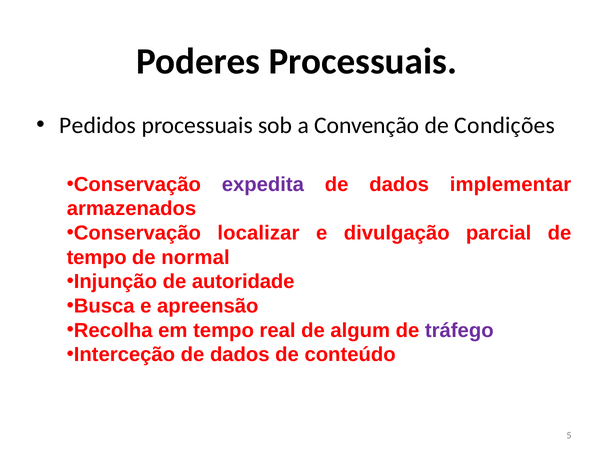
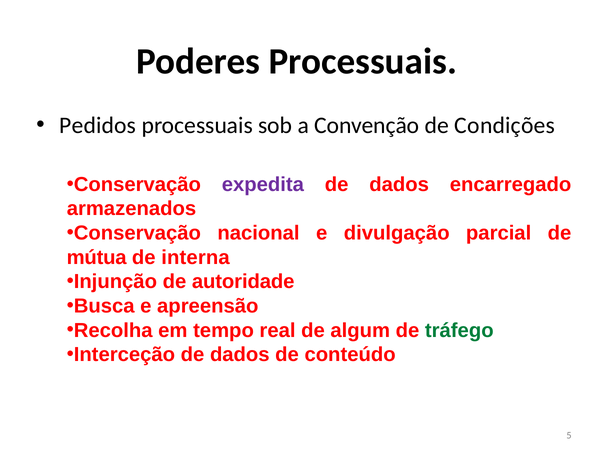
implementar: implementar -> encarregado (511, 184)
localizar: localizar -> nacional (259, 233)
tempo: tempo -> mútua (97, 257)
normal: normal -> interna (196, 257)
tráfego colour: purple -> green (459, 330)
